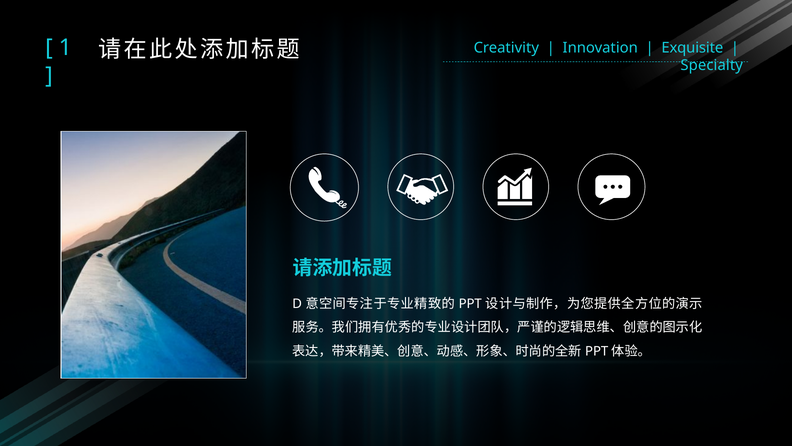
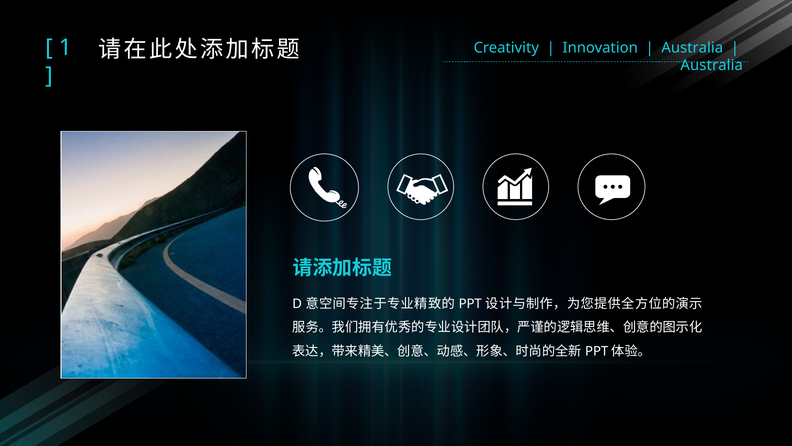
Exquisite: Exquisite -> Australia (692, 48)
Specialty: Specialty -> Australia (712, 65)
